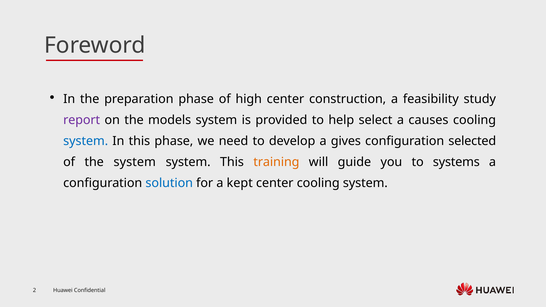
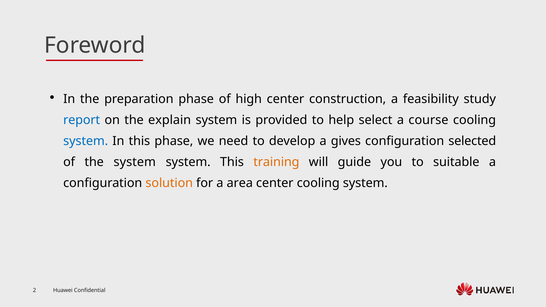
report colour: purple -> blue (82, 120)
models: models -> explain (170, 120)
causes: causes -> course (428, 120)
systems: systems -> suitable (456, 162)
solution colour: blue -> orange (169, 183)
kept: kept -> area (240, 183)
